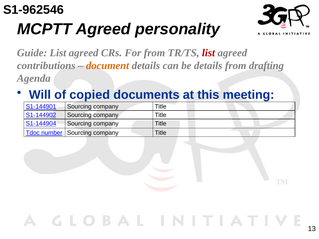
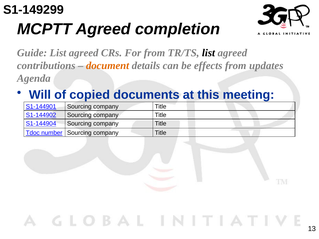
S1-962546: S1-962546 -> S1-149299 (33, 10)
personality: personality -> completion (178, 29)
list colour: red -> black (208, 53)
be details: details -> effects (208, 66)
drafting: drafting -> updates (266, 66)
